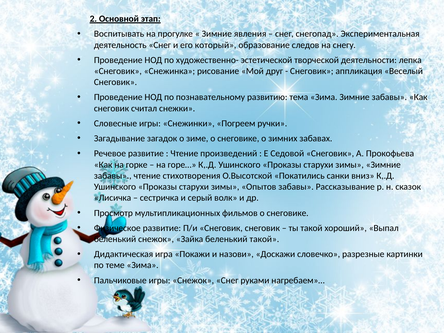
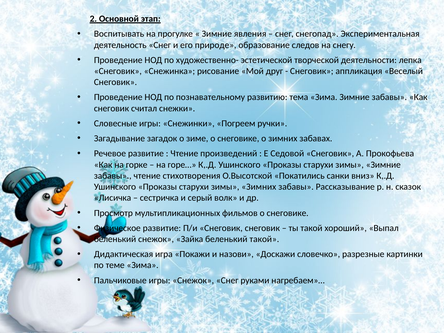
который: который -> природе (216, 45)
зимы Опытов: Опытов -> Зимних (259, 187)
